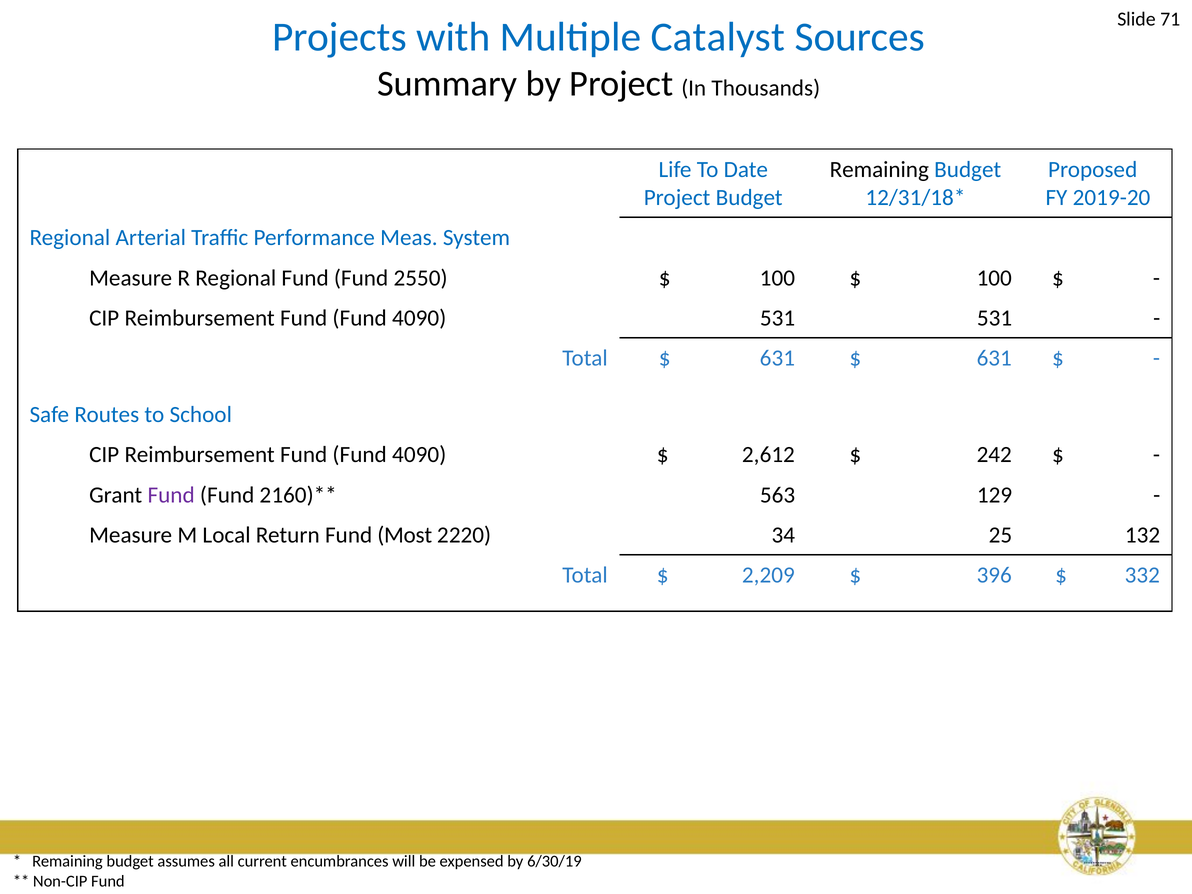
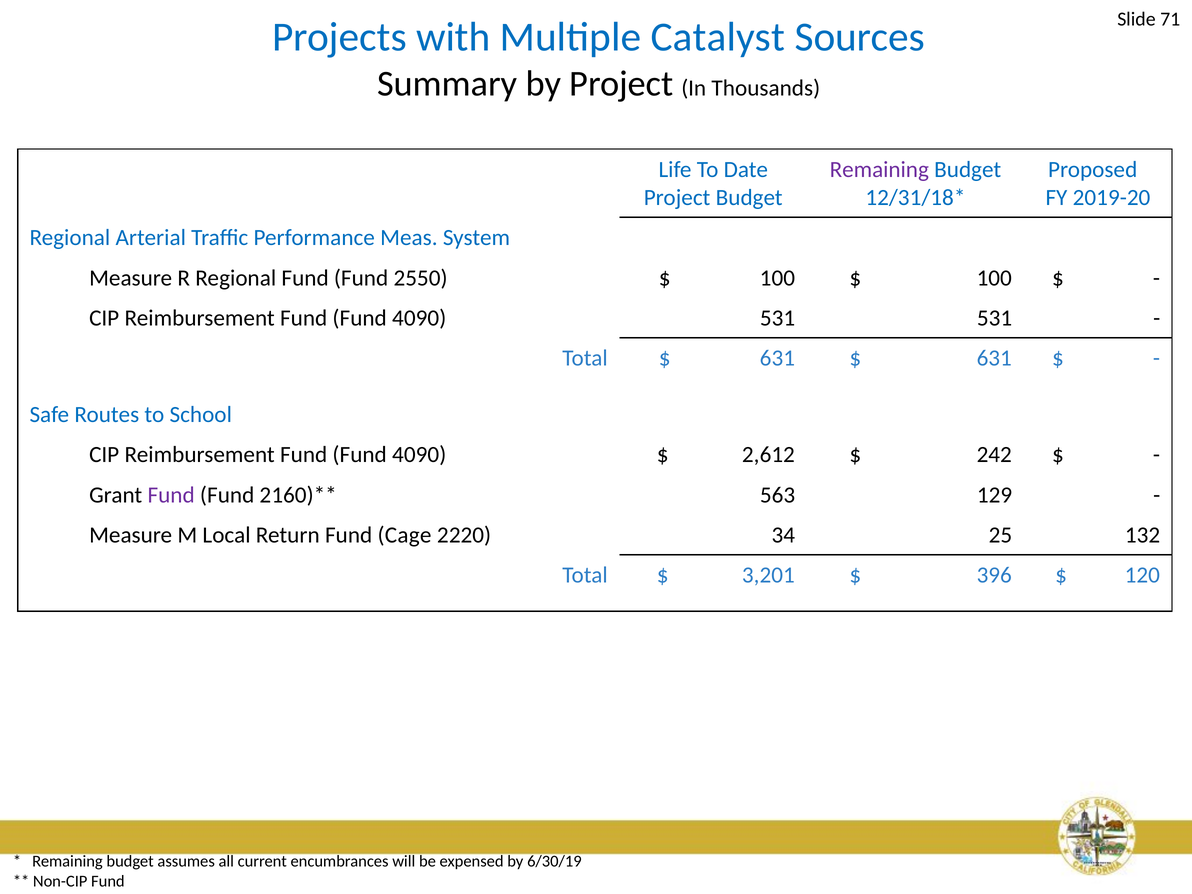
Remaining colour: black -> purple (879, 169)
Most: Most -> Cage (404, 535)
2,209: 2,209 -> 3,201 (768, 575)
332: 332 -> 120 (1142, 575)
